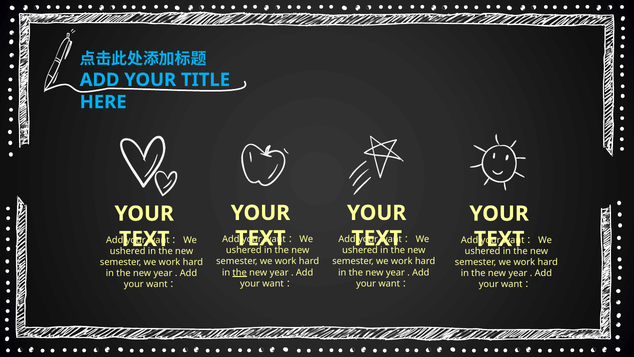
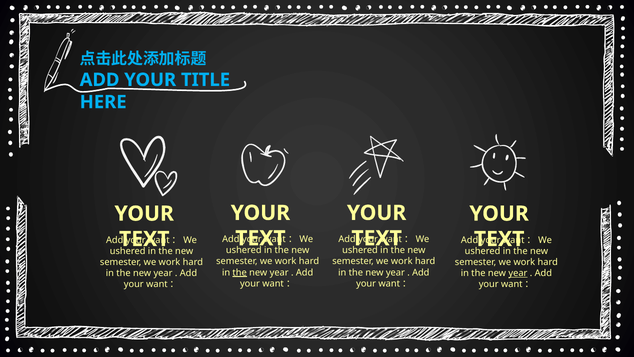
year underline: none -> present (518, 273)
